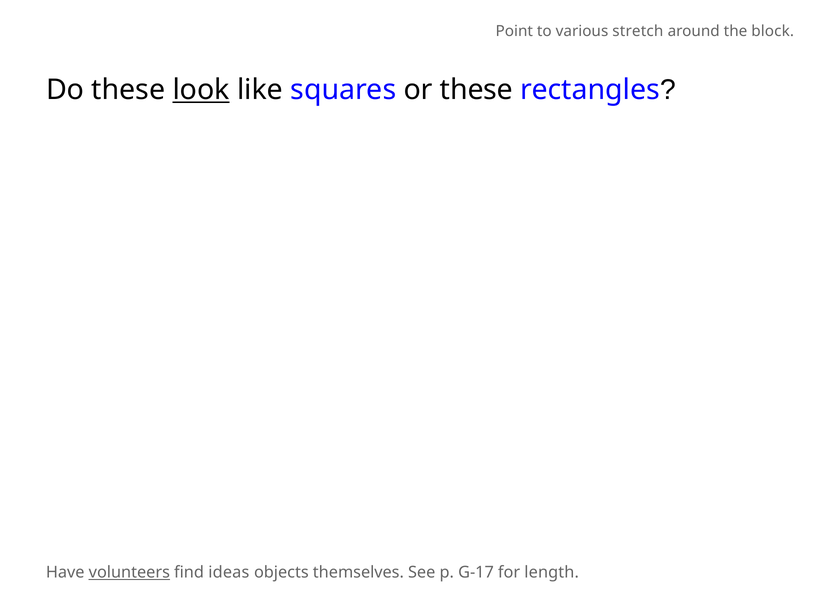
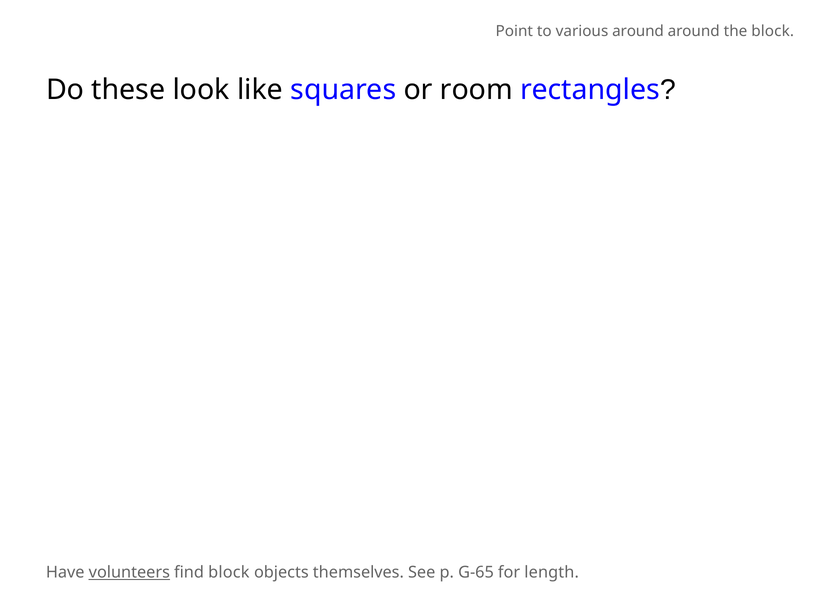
various stretch: stretch -> around (638, 31)
look underline: present -> none (201, 90)
or these: these -> room (476, 90)
find ideas: ideas -> block (229, 572)
G-17: G-17 -> G-65 (476, 572)
